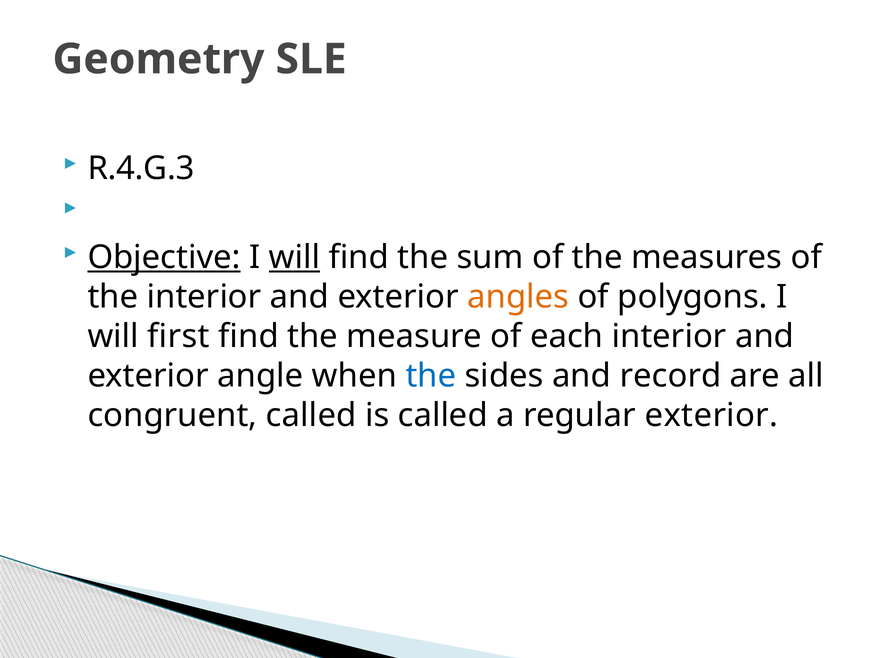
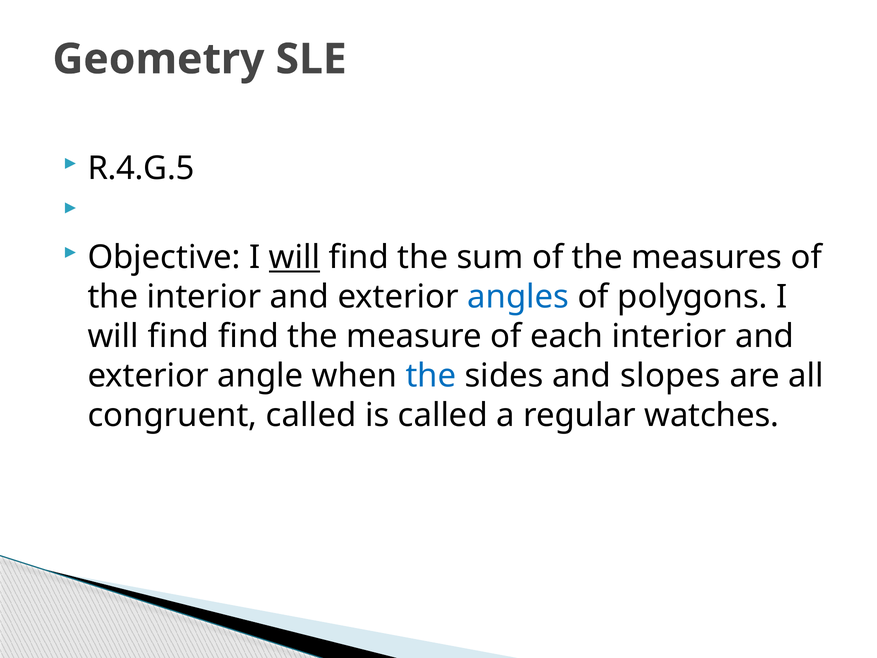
R.4.G.3: R.4.G.3 -> R.4.G.5 (141, 168)
Objective underline: present -> none (164, 257)
angles colour: orange -> blue (518, 297)
first: first -> find (178, 336)
record: record -> slopes (670, 376)
regular exterior: exterior -> watches (712, 415)
